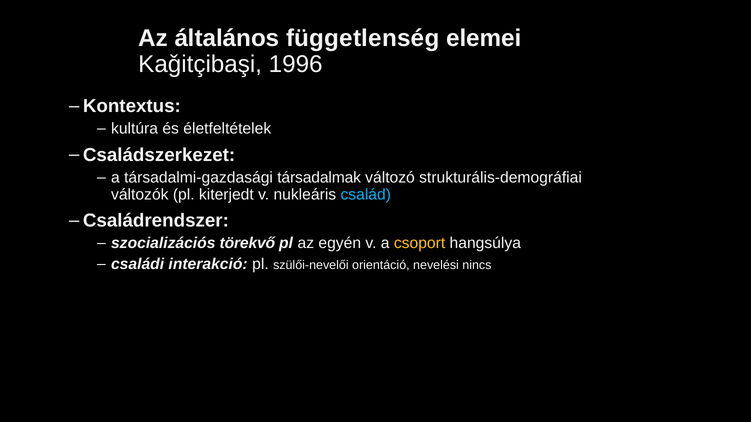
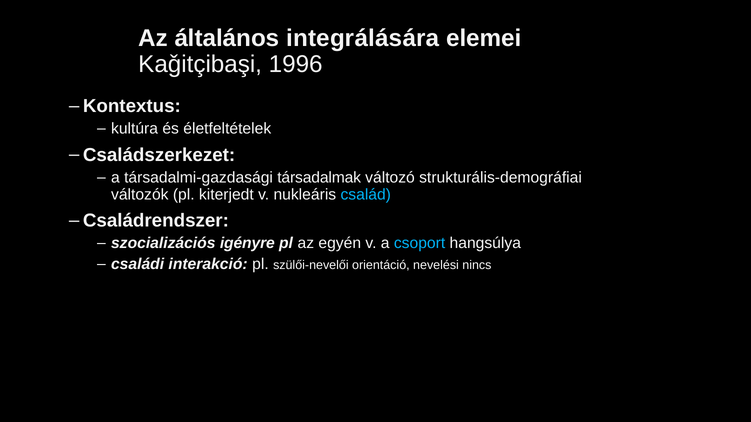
függetlenség: függetlenség -> integrálására (363, 38)
törekvő: törekvő -> igényre (247, 244)
csoport colour: yellow -> light blue (420, 244)
